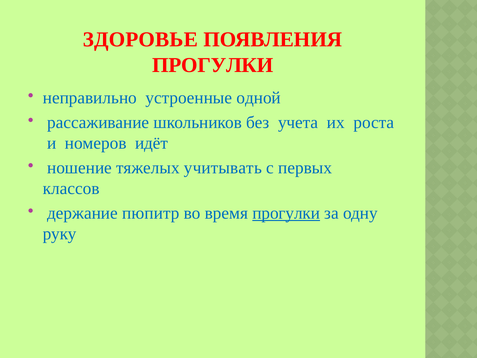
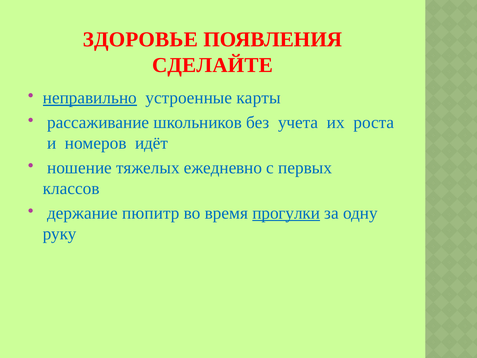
ПРОГУЛКИ: ПРОГУЛКИ -> СДЕЛАЙТЕ (213, 65)
неправильно underline: none -> present (90, 98)
одной: одной -> карты (259, 98)
учитывать: учитывать -> ежедневно (223, 168)
